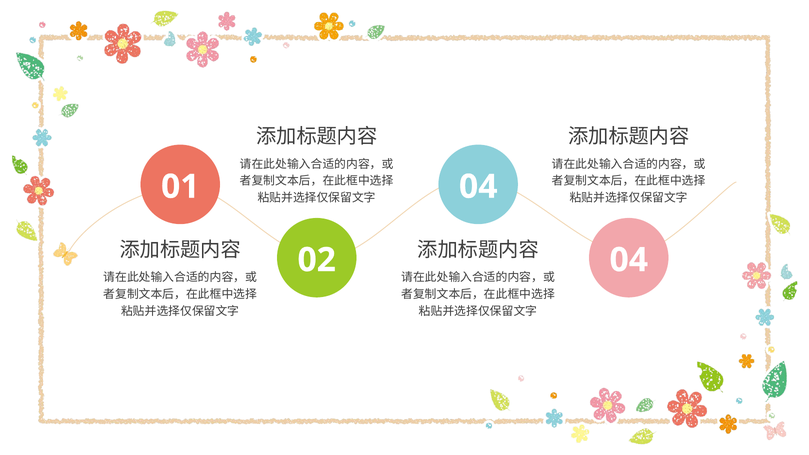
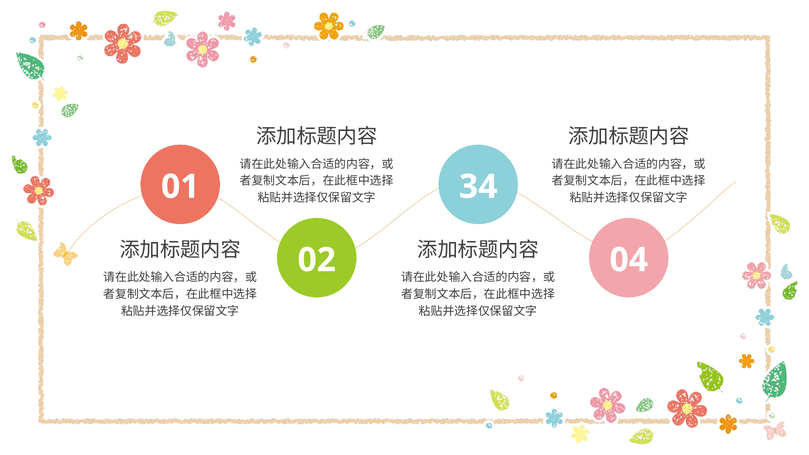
01 04: 04 -> 34 (478, 187)
